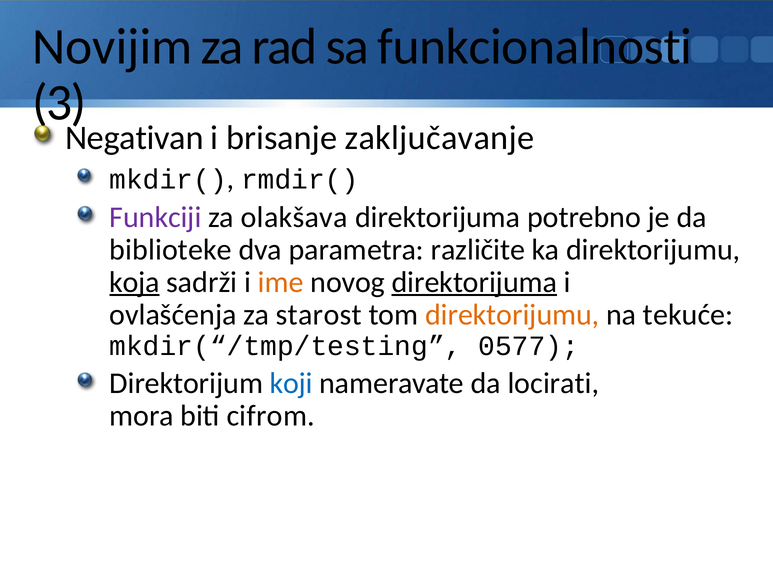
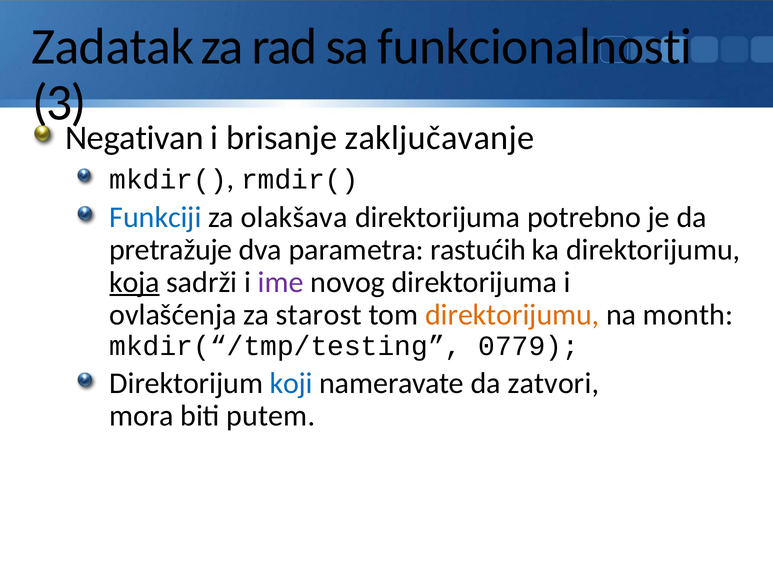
Novijim: Novijim -> Zadatak (113, 47)
Funkciji colour: purple -> blue (155, 217)
biblioteke: biblioteke -> pretražuje (171, 250)
različite: različite -> rastućih (478, 250)
ime colour: orange -> purple (281, 282)
direktorijuma underline: present -> none (474, 282)
tekuće: tekuće -> month (688, 314)
0577: 0577 -> 0779 (529, 346)
locirati: locirati -> zatvori (553, 383)
cifrom: cifrom -> putem (271, 416)
